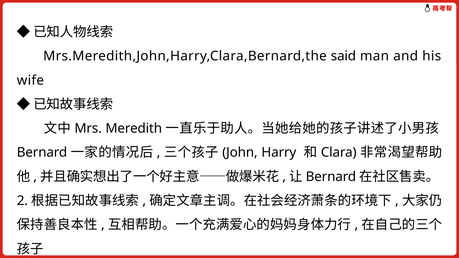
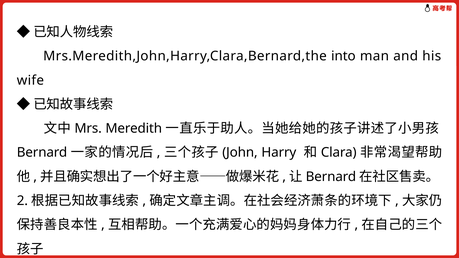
said: said -> into (343, 56)
